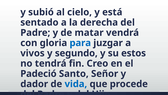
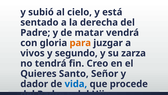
para colour: blue -> orange (80, 43)
estos: estos -> zarza (134, 53)
Padeció: Padeció -> Quieres (38, 73)
